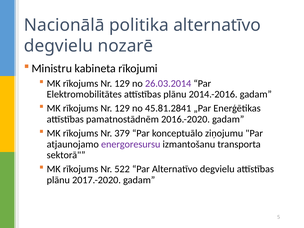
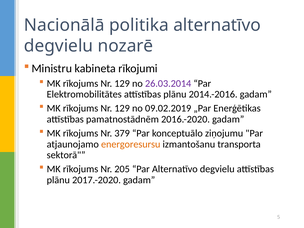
45.81.2841: 45.81.2841 -> 09.02.2019 (168, 108)
energoresursu colour: purple -> orange (131, 144)
522: 522 -> 205 (122, 169)
